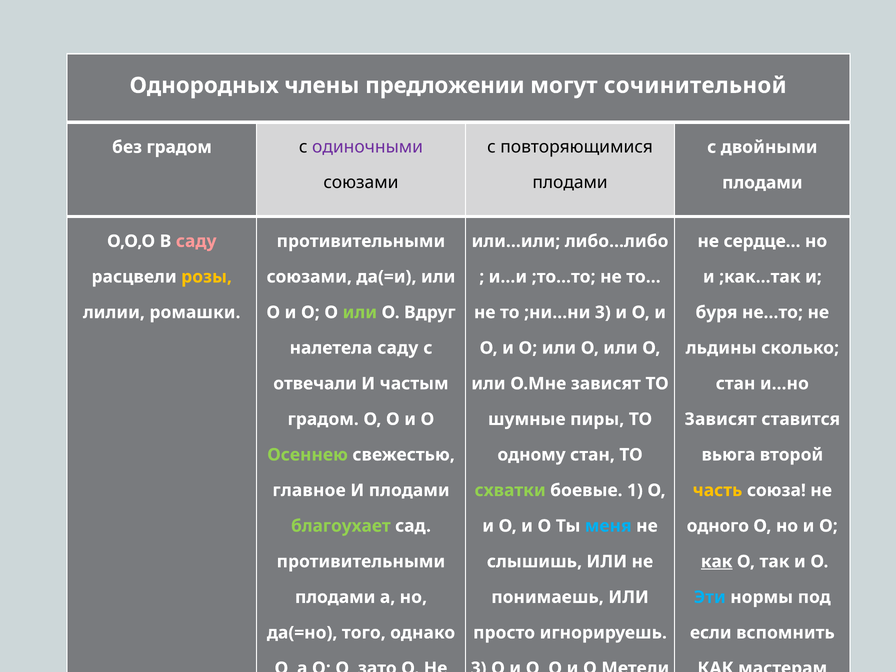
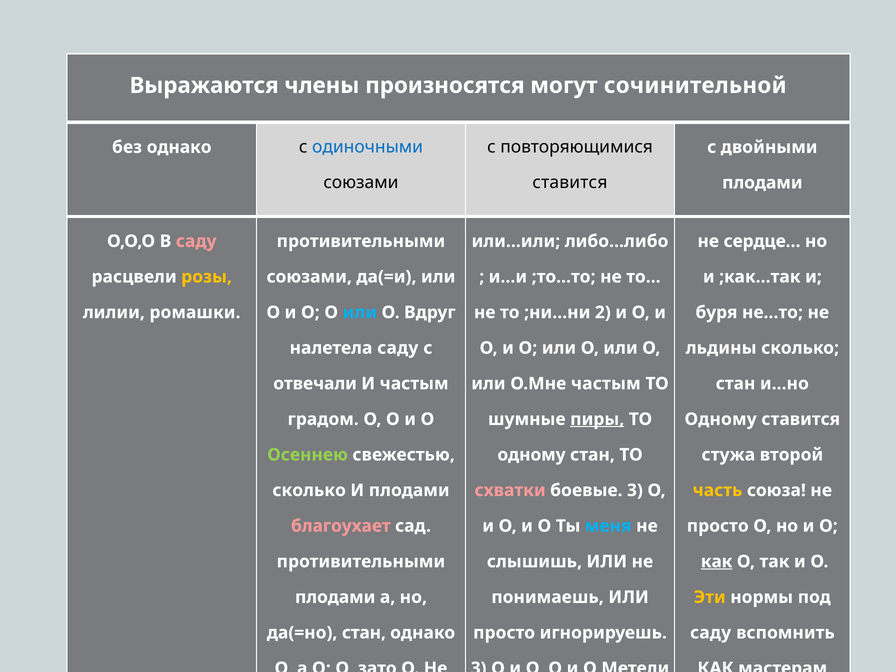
Однородных: Однородных -> Выражаются (204, 85)
предложении: предложении -> произносятся (445, 85)
без градом: градом -> однако (179, 147)
одиночными colour: purple -> blue (368, 147)
плодами: плодами -> ставится (570, 183)
или colour: light green -> light blue (360, 312)
;ни…ни 3: 3 -> 2 (603, 312)
Ο.Мне зависят: зависят -> частым (606, 384)
пиры underline: none -> present (597, 419)
Зависят: Зависят -> Одному (721, 419)
вьюга: вьюга -> стужа (728, 455)
главное: главное -> сколько (309, 490)
схватки colour: light green -> pink (510, 490)
боевые 1: 1 -> 3 (635, 490)
благоухает colour: light green -> pink (341, 526)
одного: одного -> просто (718, 526)
Эти colour: light blue -> yellow (710, 597)
да(=но того: того -> стан (364, 633)
если: если -> саду (711, 633)
